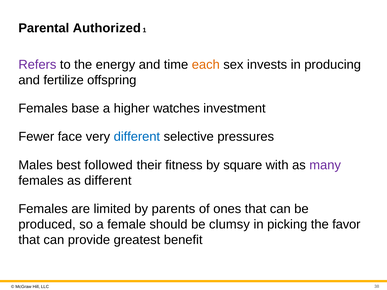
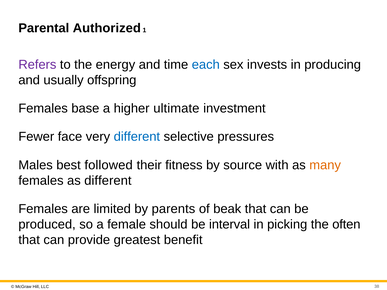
each colour: orange -> blue (206, 65)
fertilize: fertilize -> usually (64, 80)
watches: watches -> ultimate (176, 108)
square: square -> source (243, 165)
many colour: purple -> orange (325, 165)
ones: ones -> beak (227, 209)
clumsy: clumsy -> interval (230, 225)
favor: favor -> often (346, 225)
